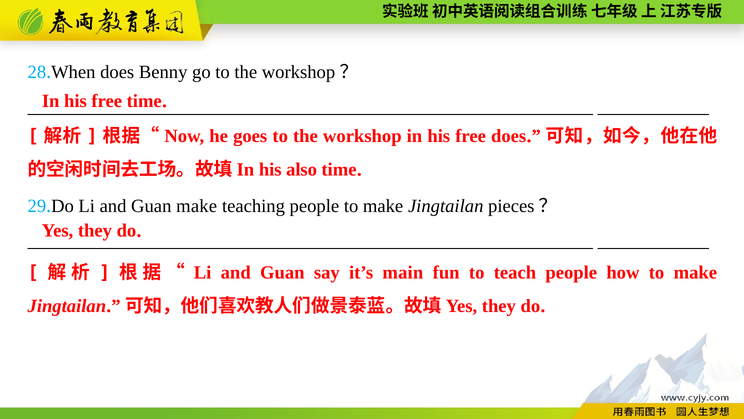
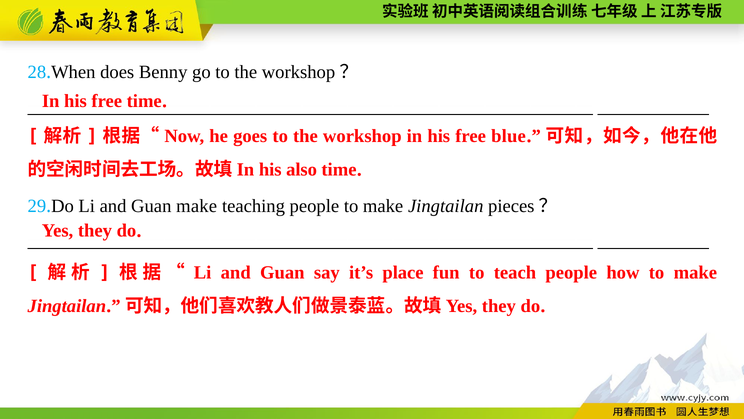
free does: does -> blue (508, 136)
main: main -> place (403, 272)
